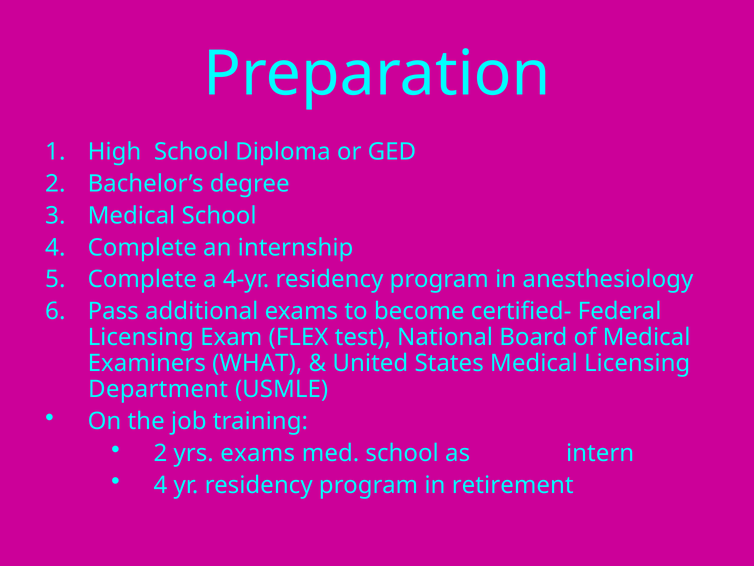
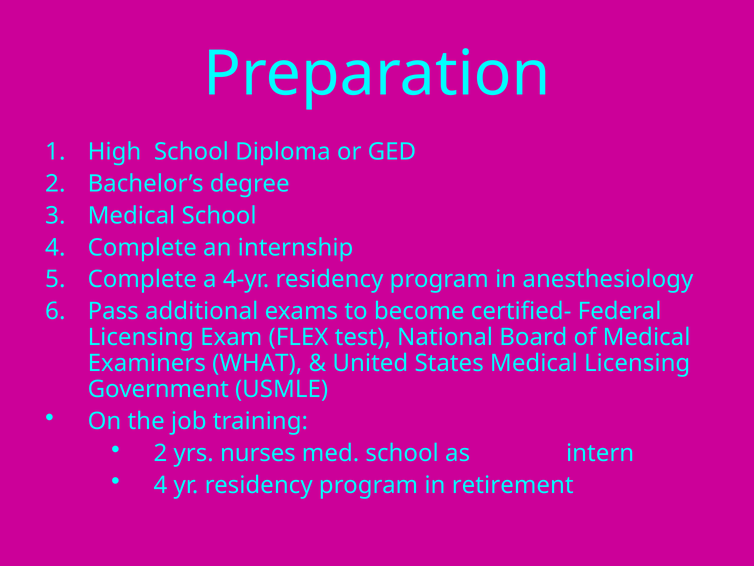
Department: Department -> Government (158, 389)
yrs exams: exams -> nurses (258, 453)
